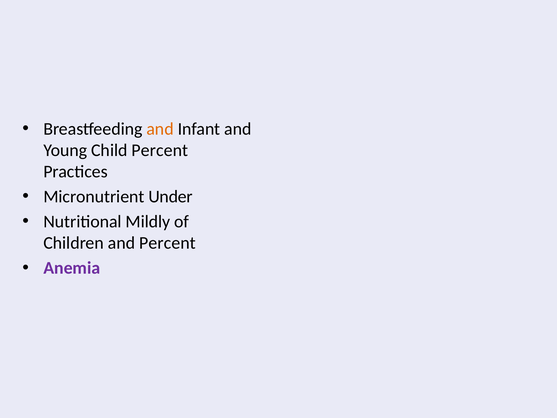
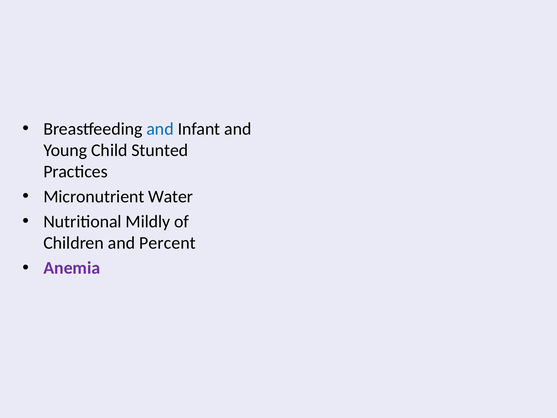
and colour: orange -> blue (160, 129)
Child Percent: Percent -> Stunted (160, 150)
Under: Under -> Water (171, 196)
